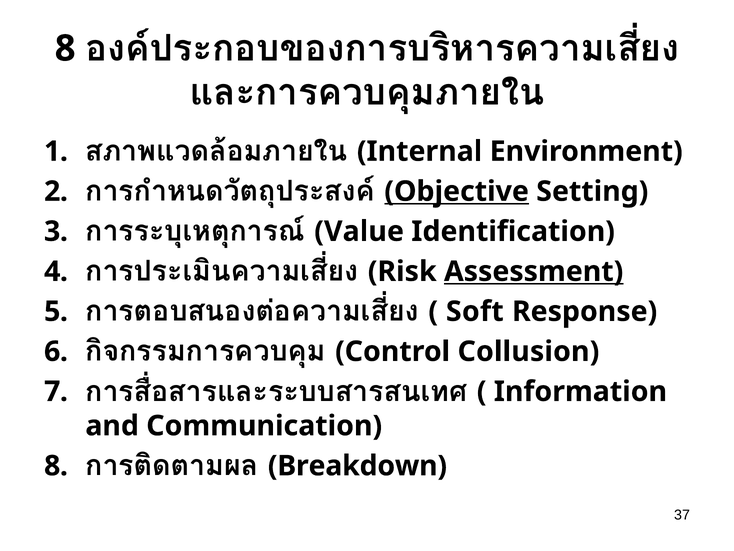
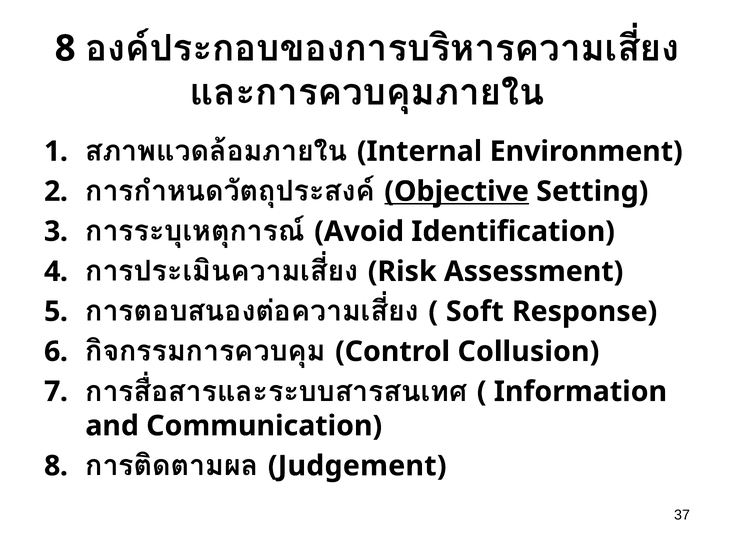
Value: Value -> Avoid (359, 231)
Assessment underline: present -> none (534, 271)
Breakdown: Breakdown -> Judgement (357, 465)
